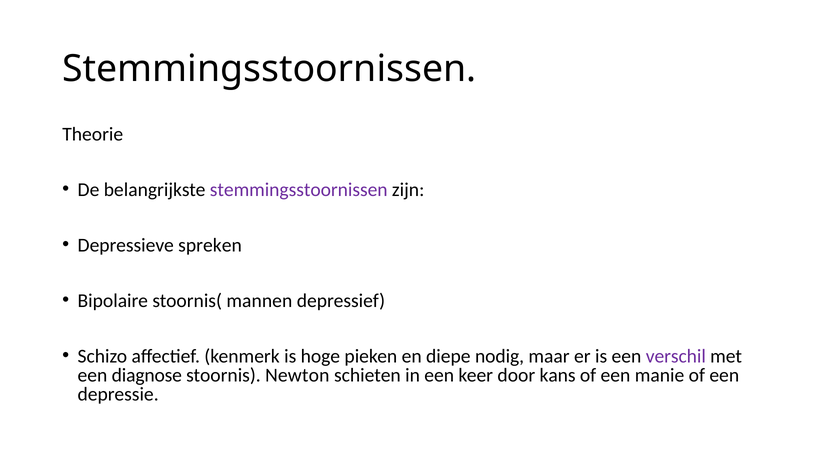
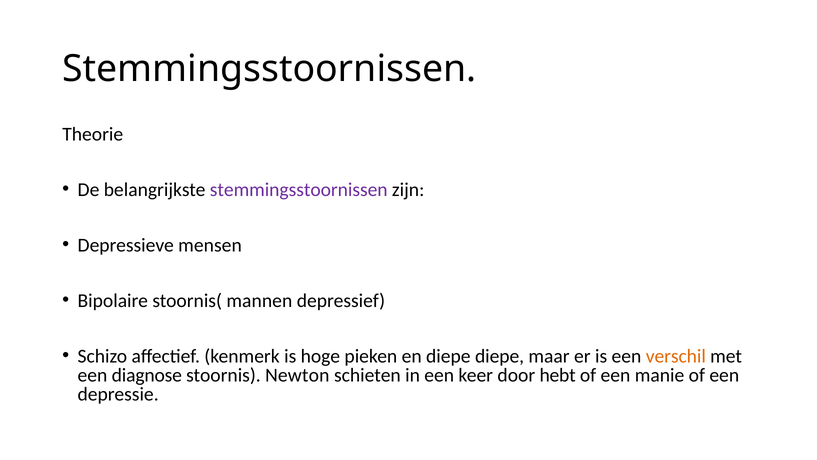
spreken: spreken -> mensen (210, 245)
diepe nodig: nodig -> diepe (500, 356)
verschil colour: purple -> orange (676, 356)
kans: kans -> hebt (558, 375)
